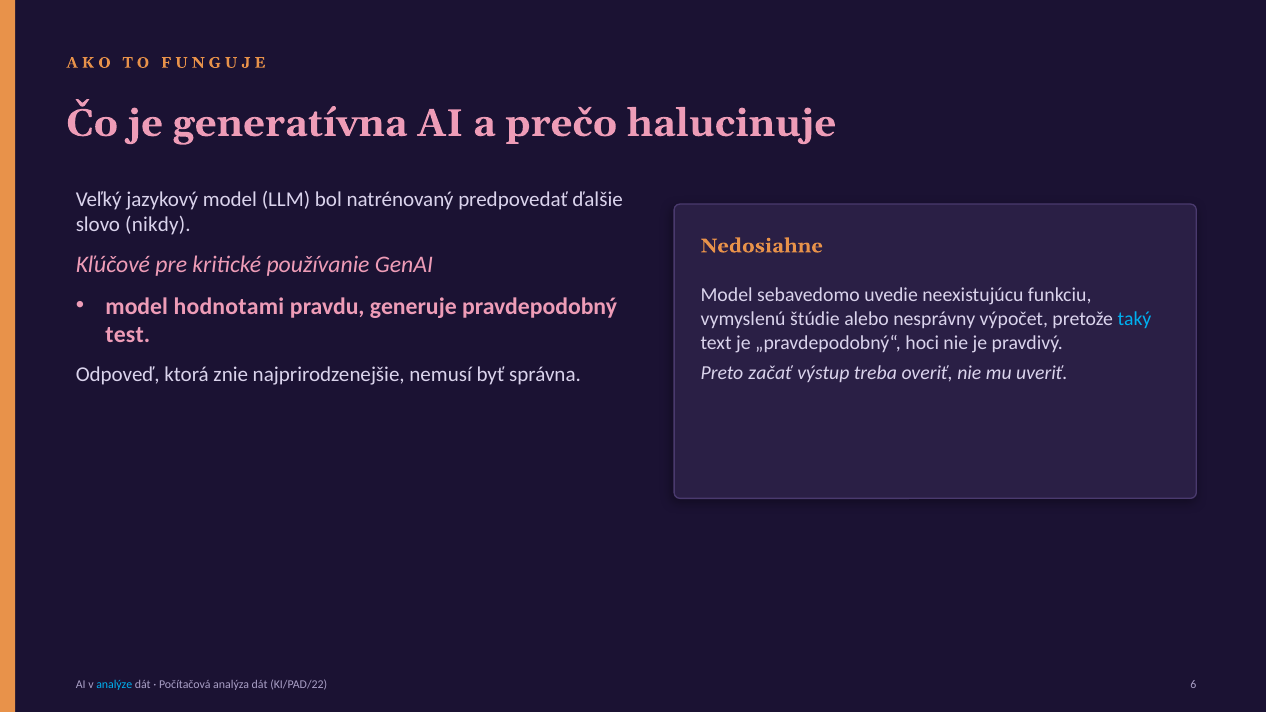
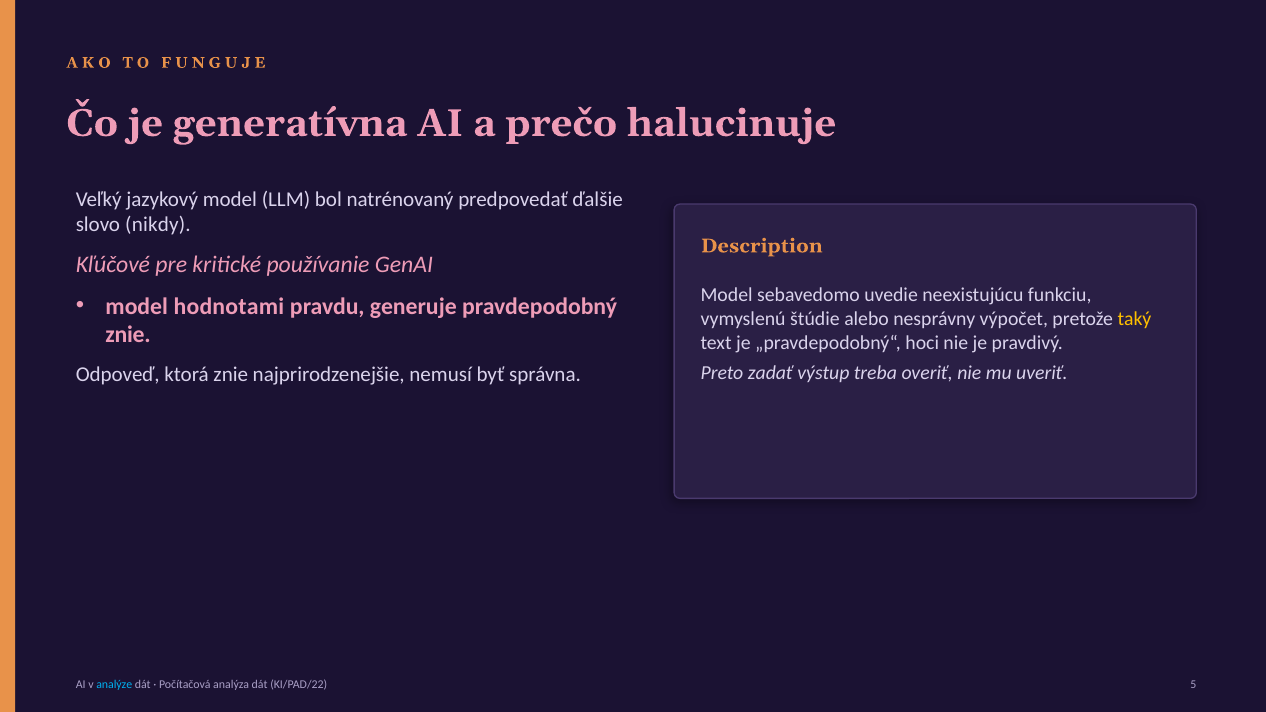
Nedosiahne: Nedosiahne -> Description (762, 246)
taký colour: light blue -> yellow (1134, 319)
test: test -> znie (128, 335)
začať: začať -> zadať (770, 373)
6: 6 -> 5 (1193, 684)
